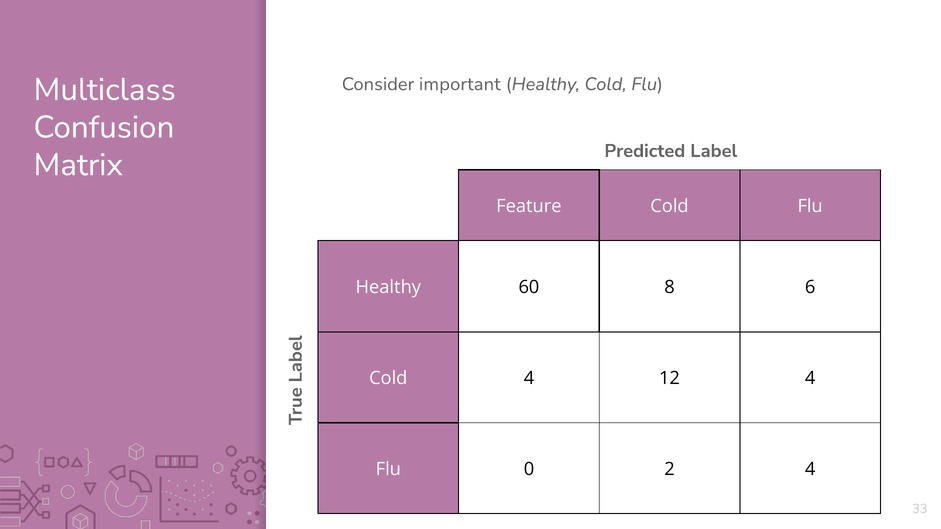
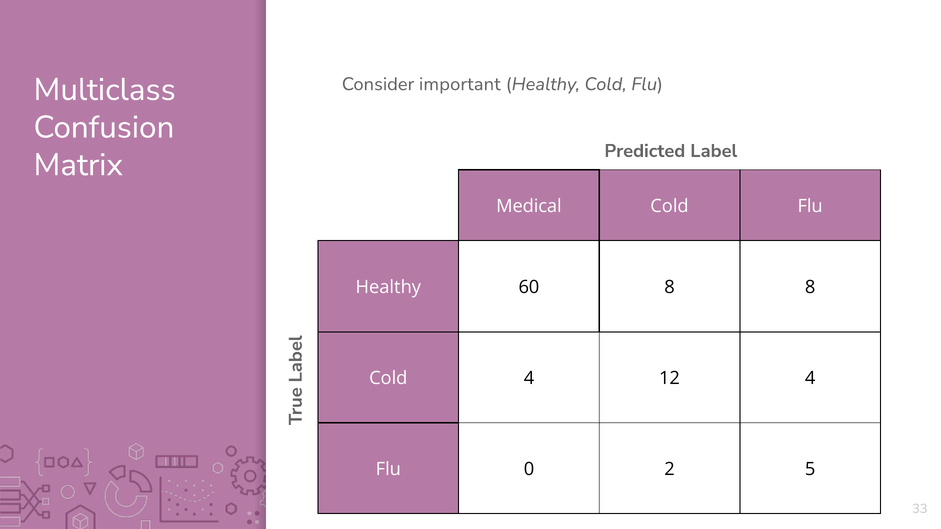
Feature: Feature -> Medical (529, 206)
8 6: 6 -> 8 (810, 288)
2 4: 4 -> 5 (810, 469)
